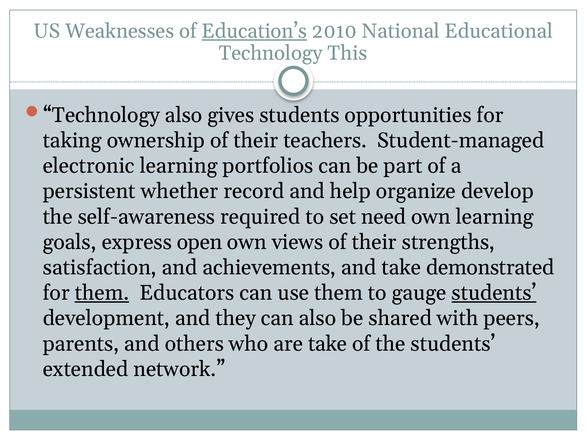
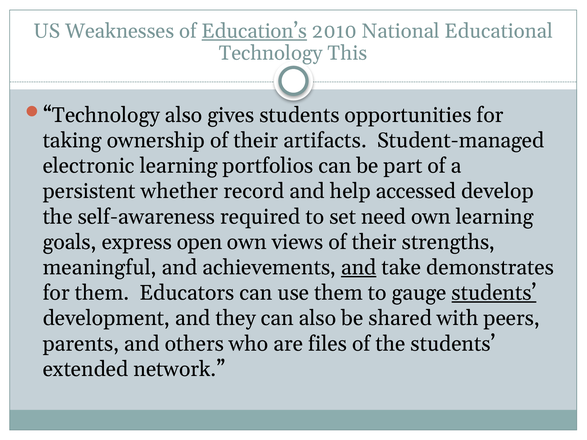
teachers: teachers -> artifacts (325, 141)
organize: organize -> accessed (416, 191)
satisfaction: satisfaction -> meaningful (100, 268)
and underline: none -> present (359, 268)
demonstrated: demonstrated -> demonstrates (490, 268)
them underline: present -> none (102, 293)
are take: take -> files (328, 344)
